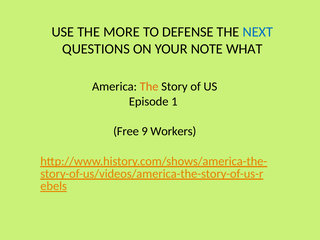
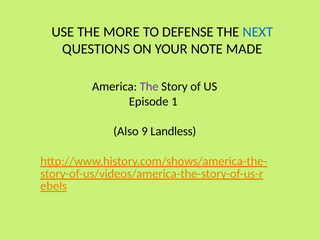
WHAT: WHAT -> MADE (244, 49)
The colour: orange -> purple (149, 87)
Free: Free -> Also (126, 131)
Workers: Workers -> Landless (173, 131)
